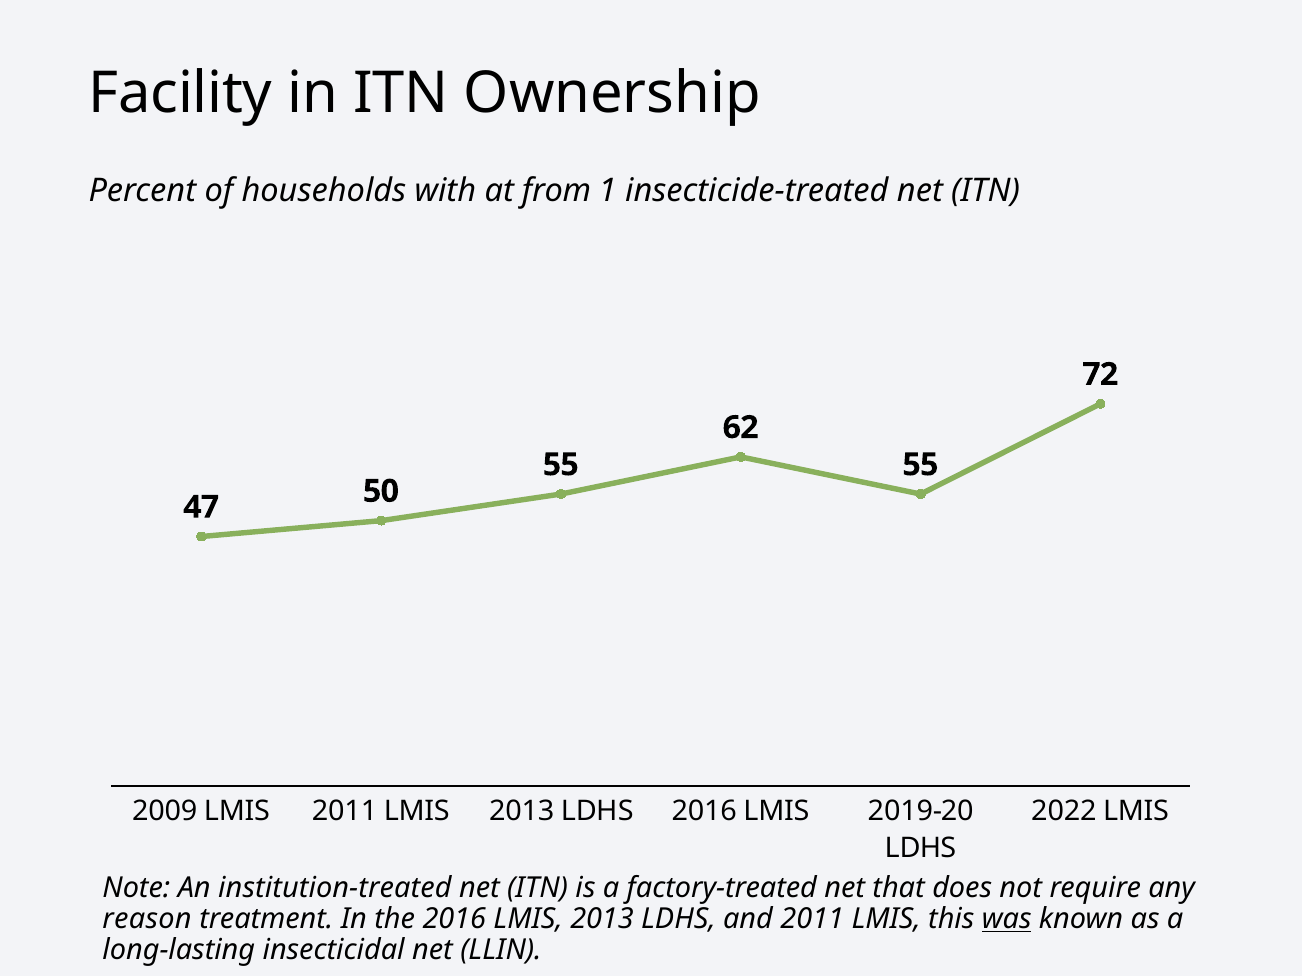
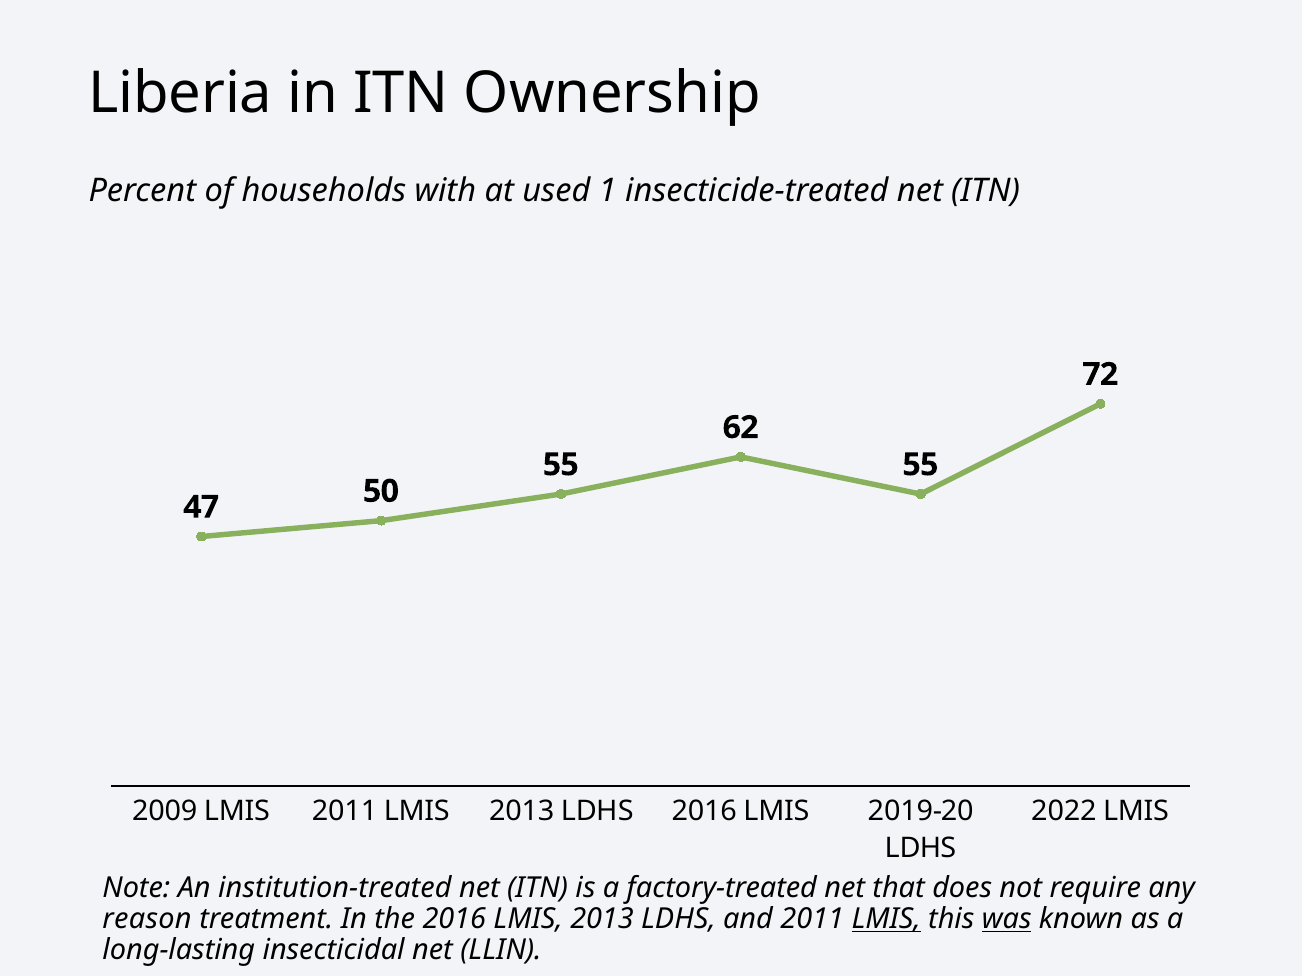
Facility: Facility -> Liberia (180, 93)
from: from -> used (556, 191)
LMIS underline: none -> present (886, 920)
